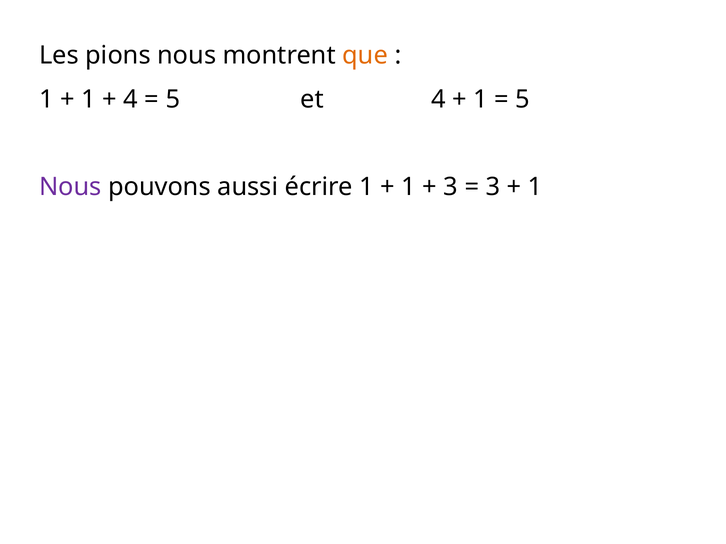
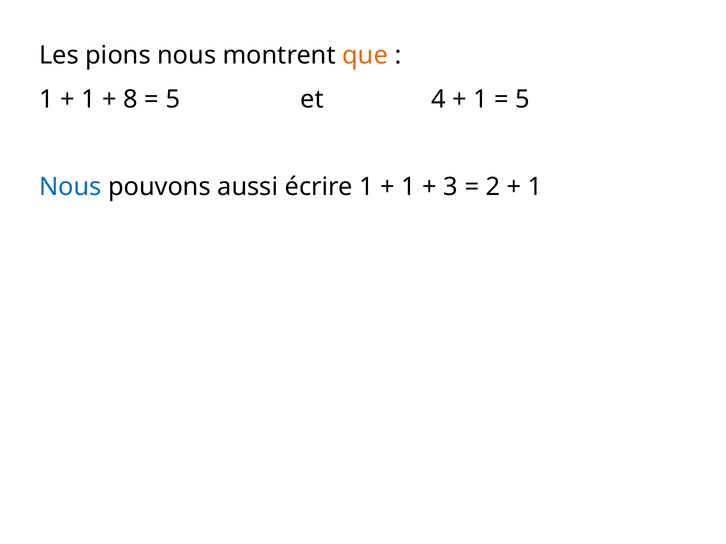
4: 4 -> 8 (131, 99)
Nous colour: purple -> blue (70, 187)
3: 3 -> 2 (493, 187)
